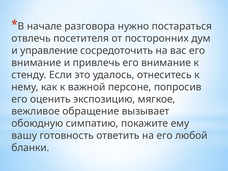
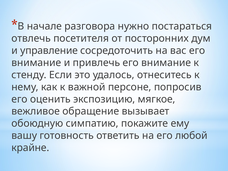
бланки: бланки -> крайне (30, 148)
